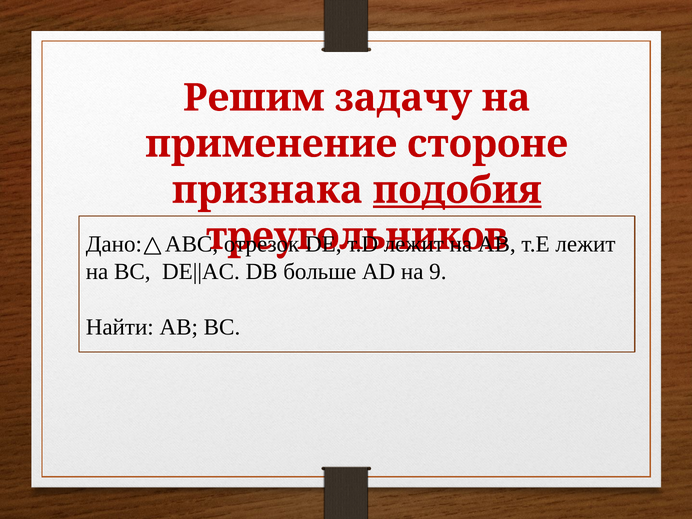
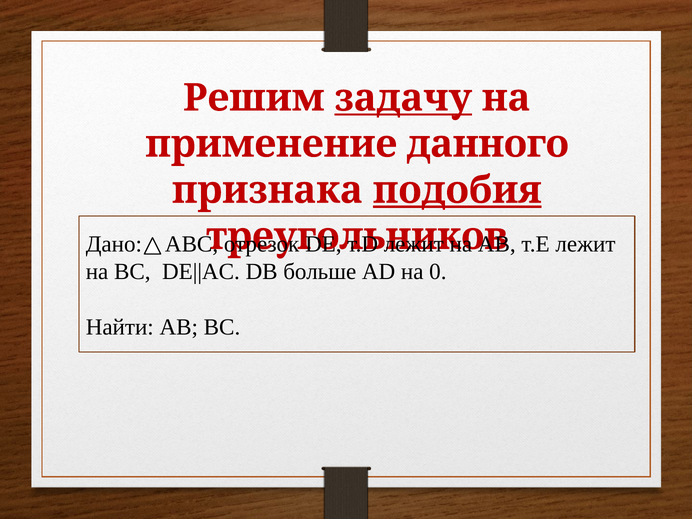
задачу underline: none -> present (403, 98)
стороне: стороне -> данного (488, 144)
9: 9 -> 0 (438, 272)
